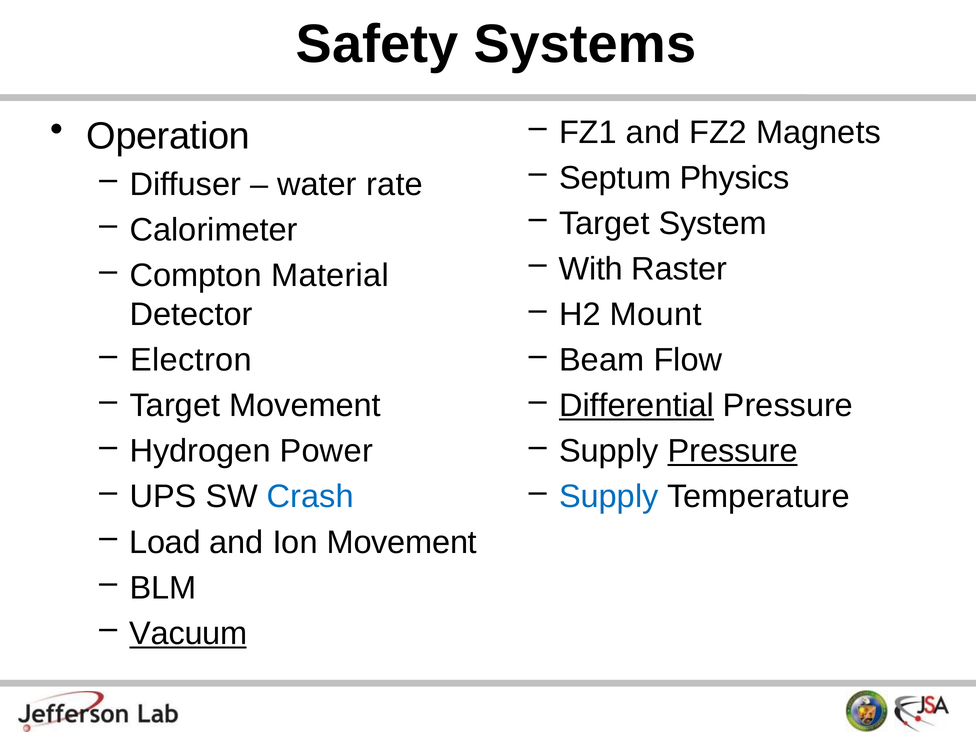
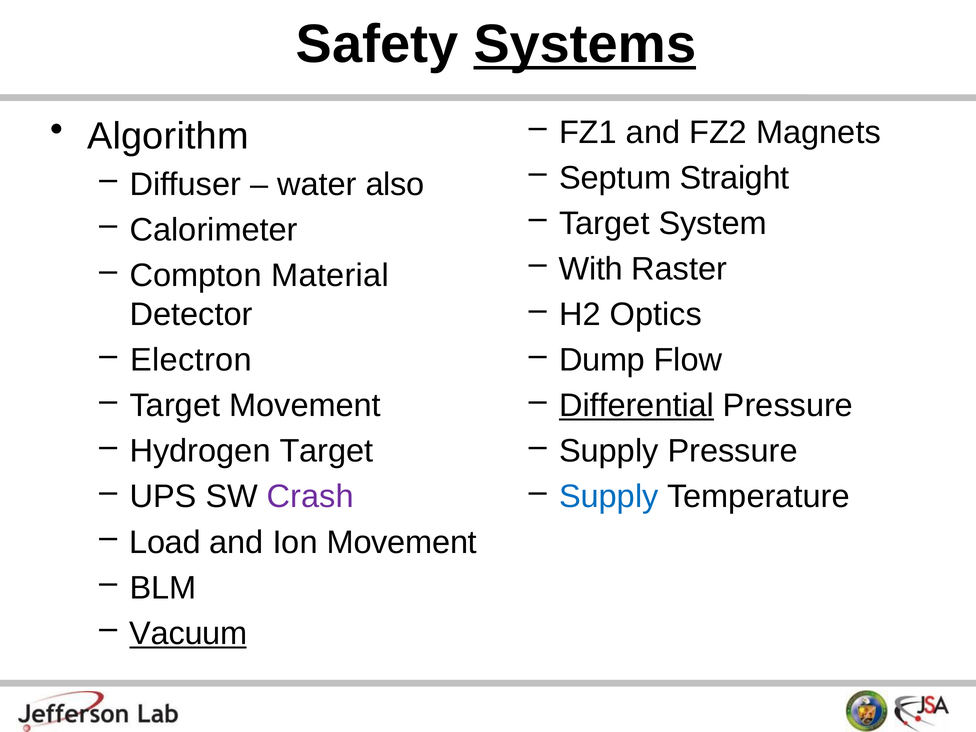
Systems underline: none -> present (585, 44)
Operation: Operation -> Algorithm (168, 136)
Physics: Physics -> Straight (735, 178)
rate: rate -> also (395, 184)
Mount: Mount -> Optics (656, 315)
Beam: Beam -> Dump (602, 360)
Pressure underline: present -> none (733, 451)
Hydrogen Power: Power -> Target (326, 451)
Crash colour: blue -> purple (310, 497)
